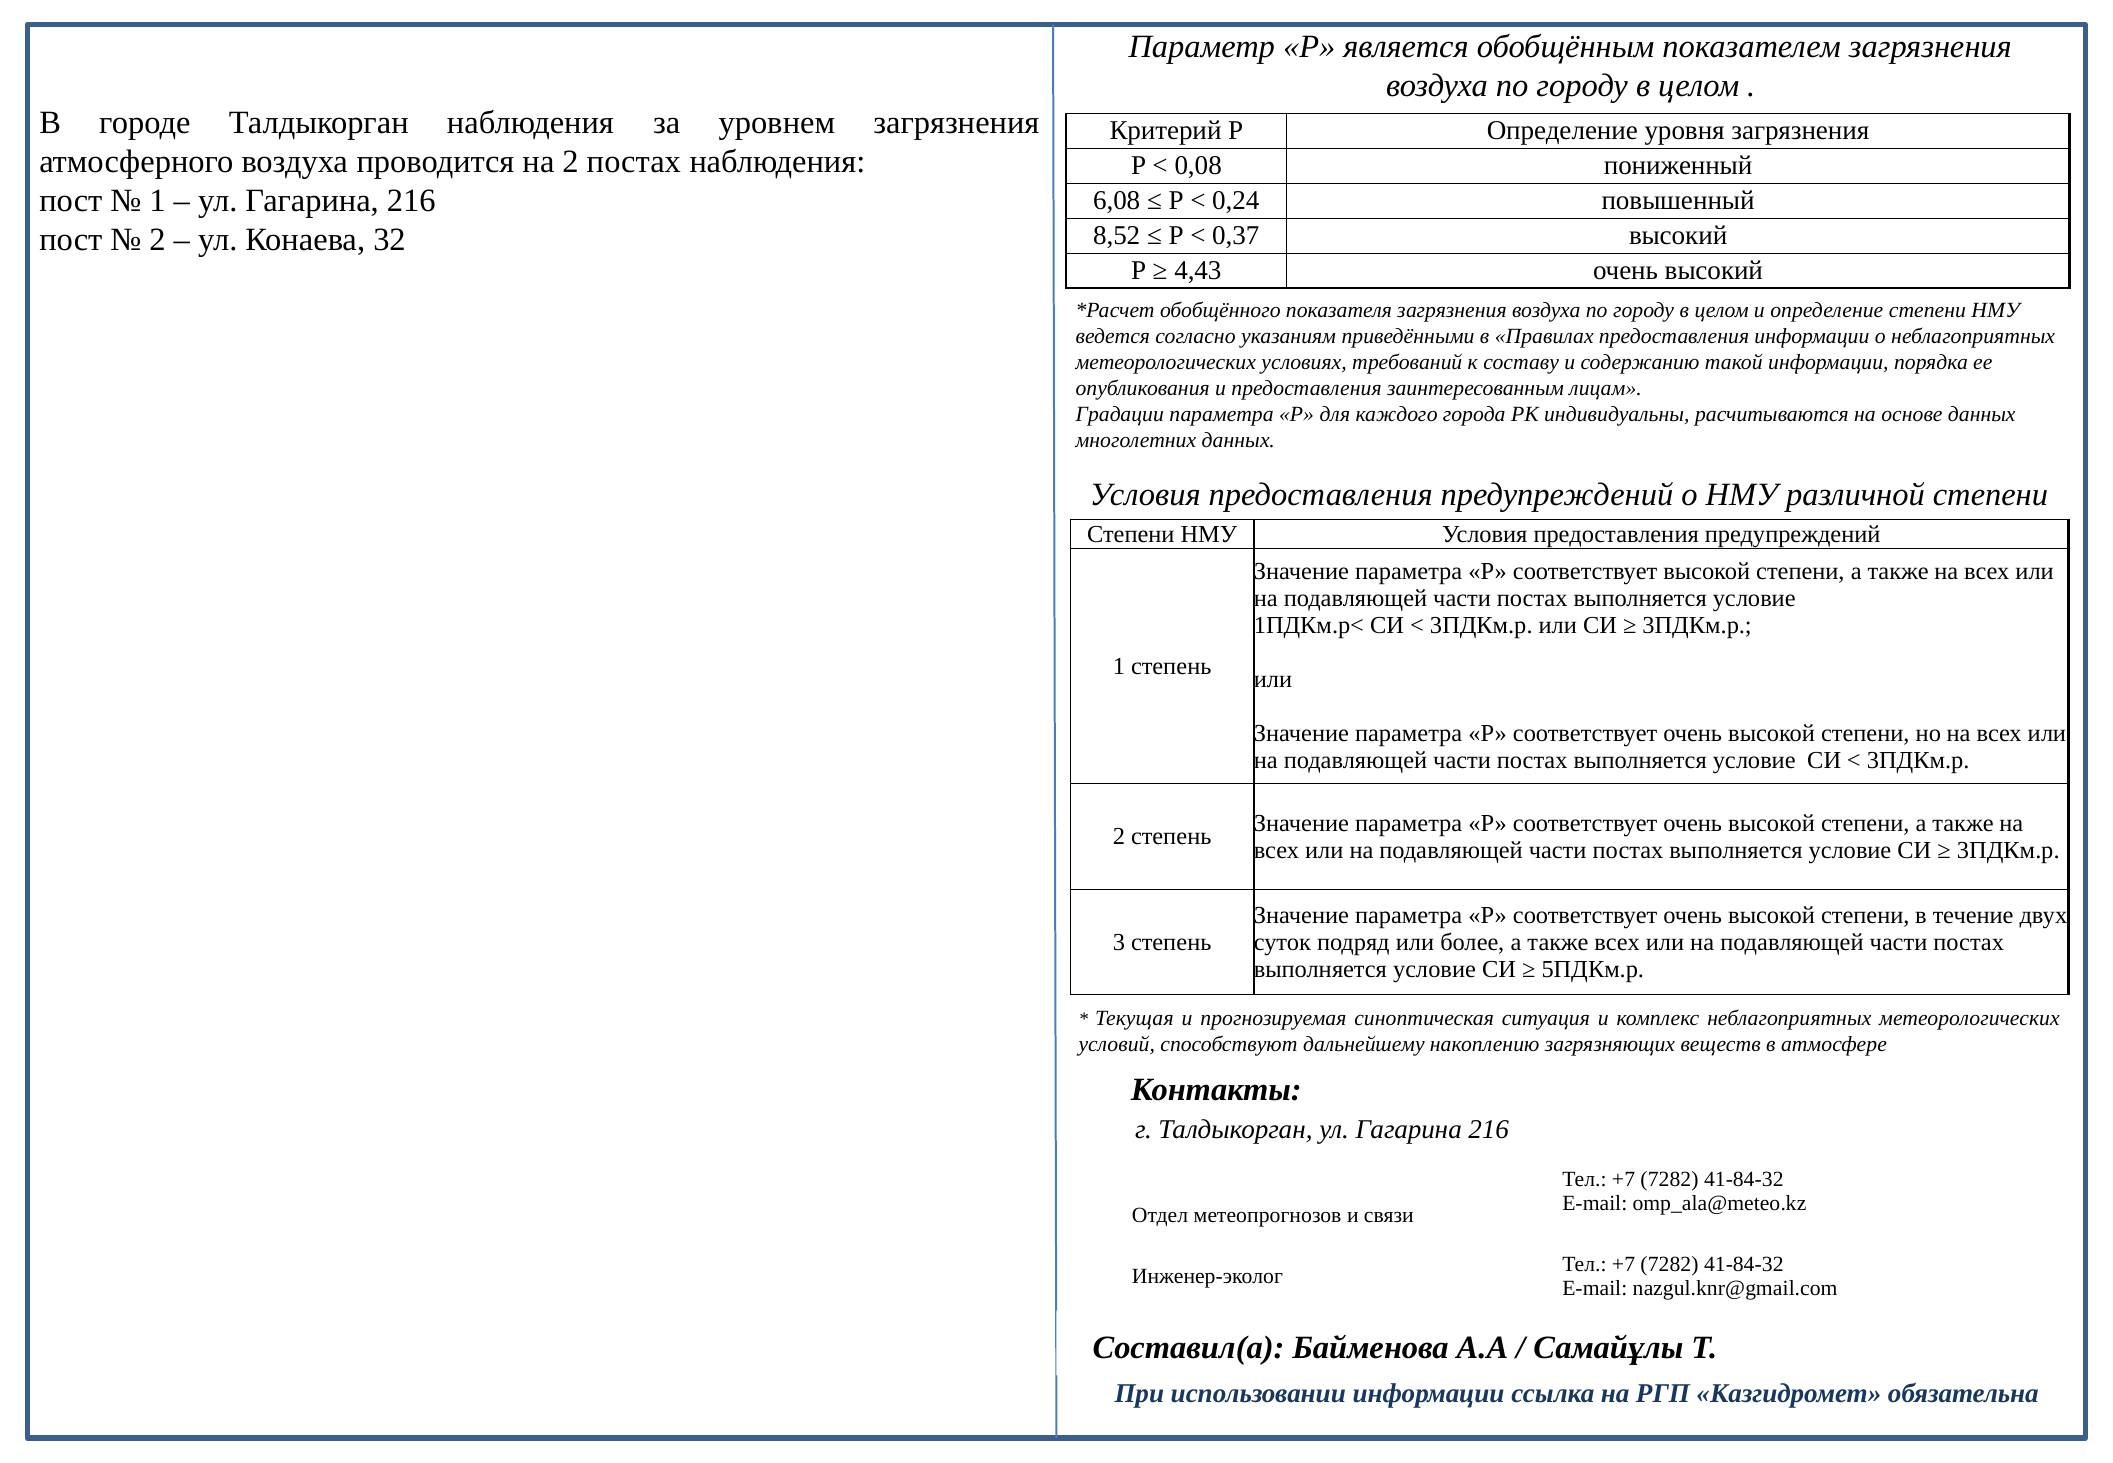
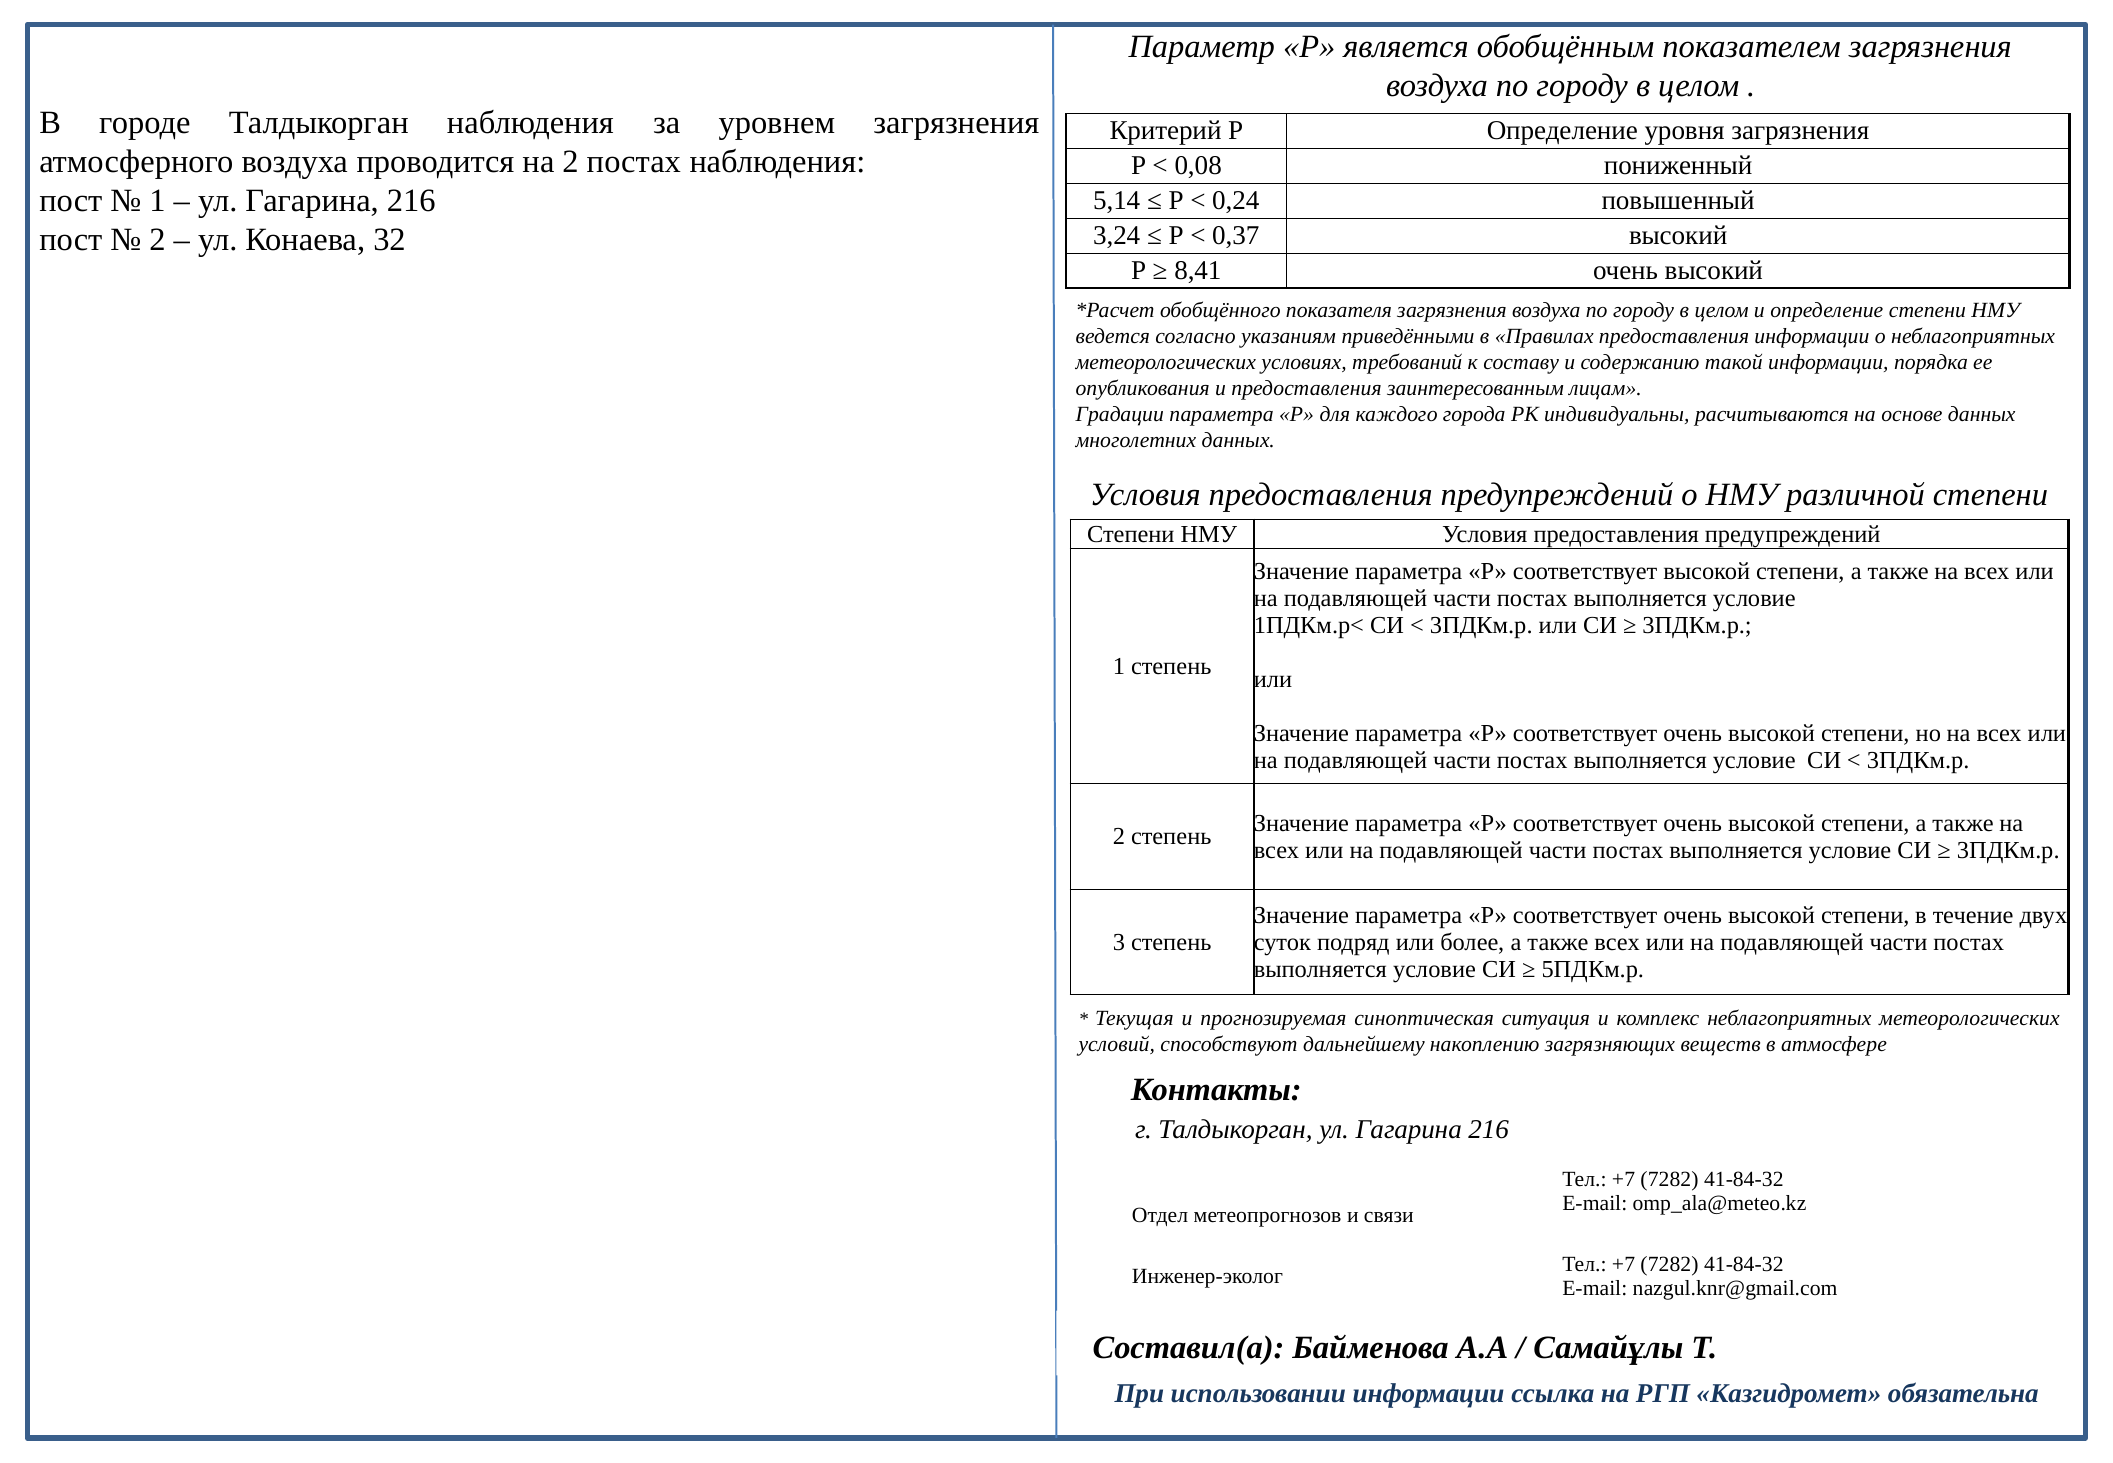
6,08: 6,08 -> 5,14 (1117, 201)
8,52: 8,52 -> 3,24 (1117, 235)
4,43: 4,43 -> 8,41 (1198, 270)
